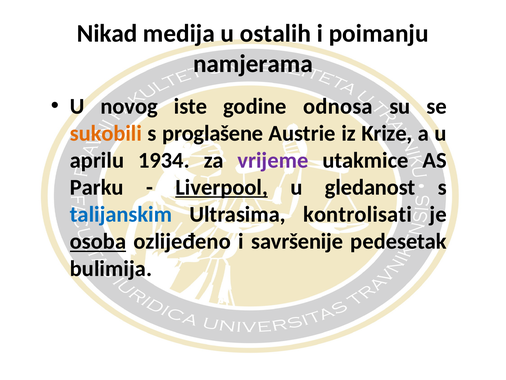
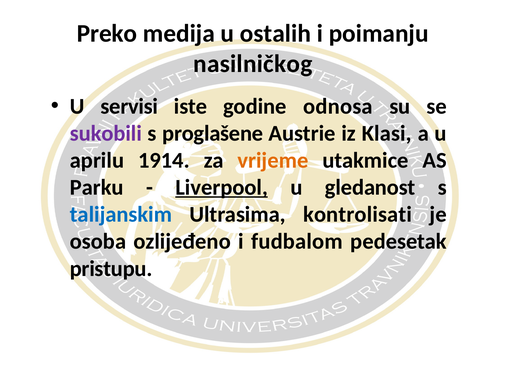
Nikad: Nikad -> Preko (107, 33)
namjerama: namjerama -> nasilničkog (253, 64)
novog: novog -> servisi (129, 106)
sukobili colour: orange -> purple (106, 133)
Krize: Krize -> Klasi (387, 133)
1934: 1934 -> 1914 (164, 160)
vrijeme colour: purple -> orange (273, 160)
osoba underline: present -> none (98, 241)
savršenije: savršenije -> fudbalom (297, 241)
bulimija: bulimija -> pristupu (111, 268)
